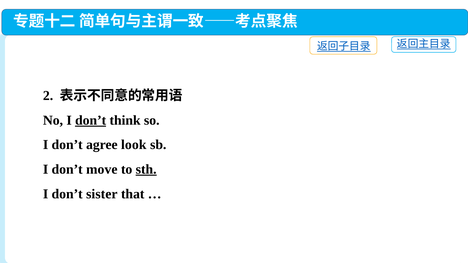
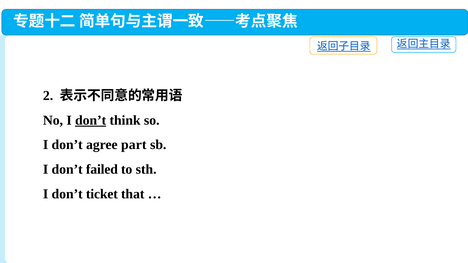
look: look -> part (134, 145)
move: move -> failed (102, 170)
sth underline: present -> none (146, 170)
sister: sister -> ticket (102, 194)
